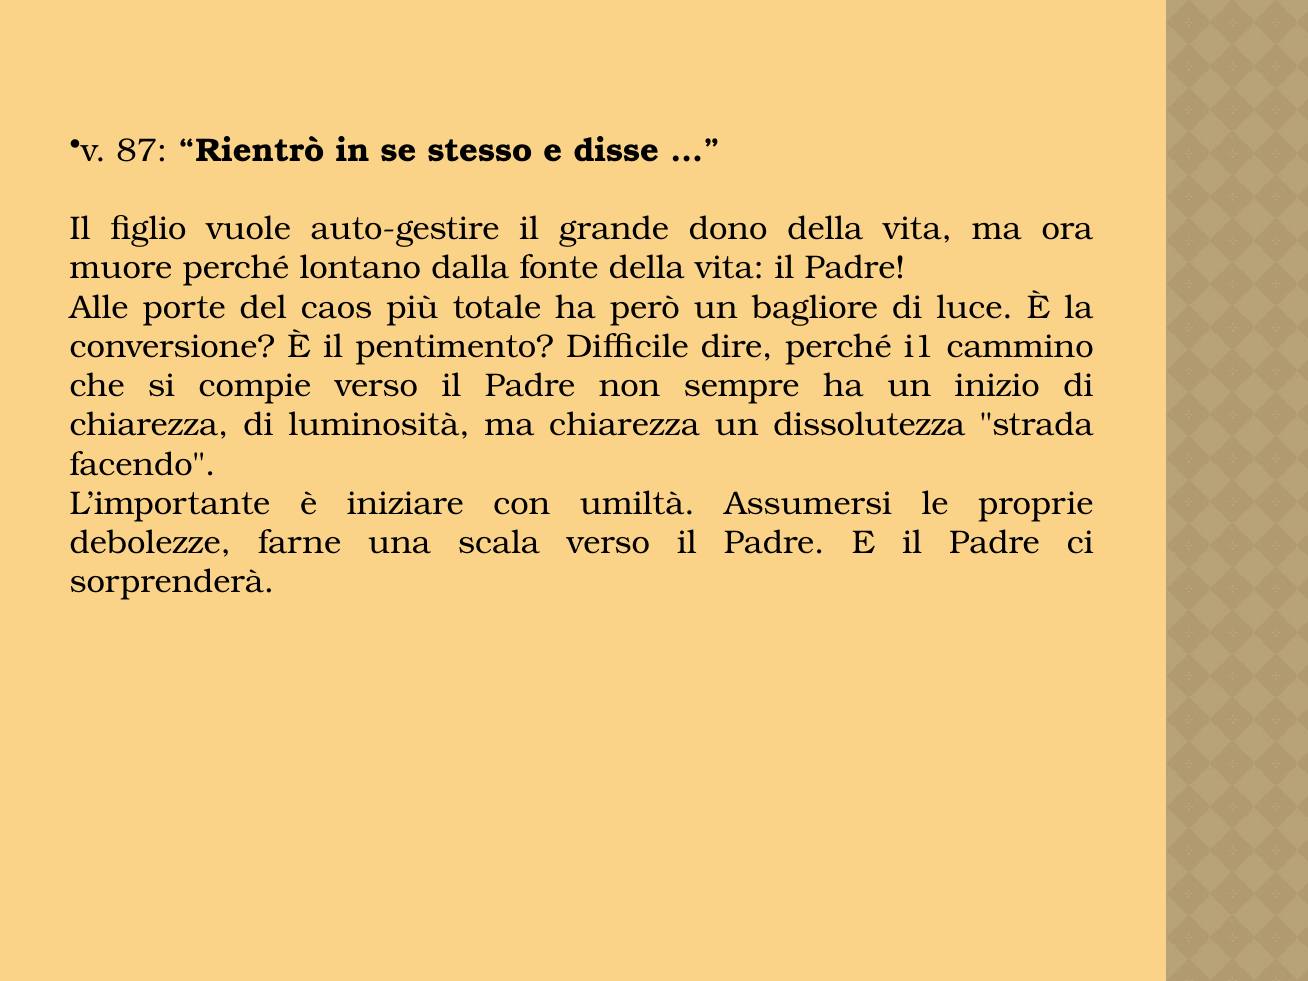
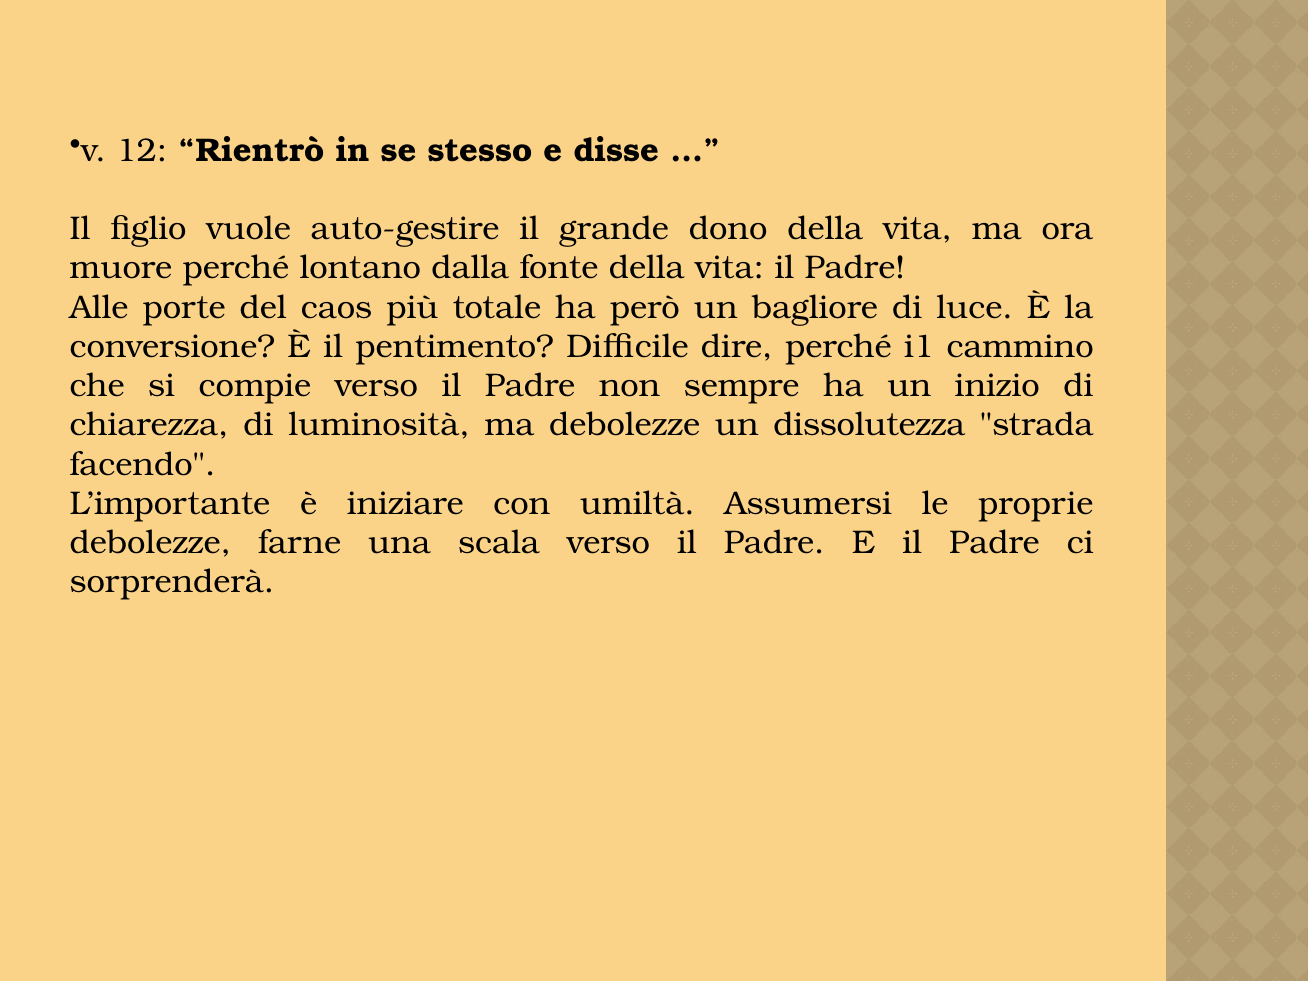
87: 87 -> 12 (142, 150)
ma chiarezza: chiarezza -> debolezze (625, 425)
